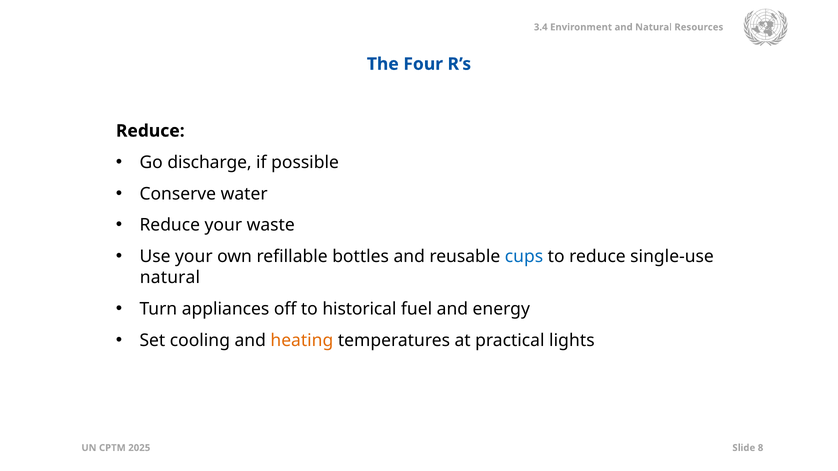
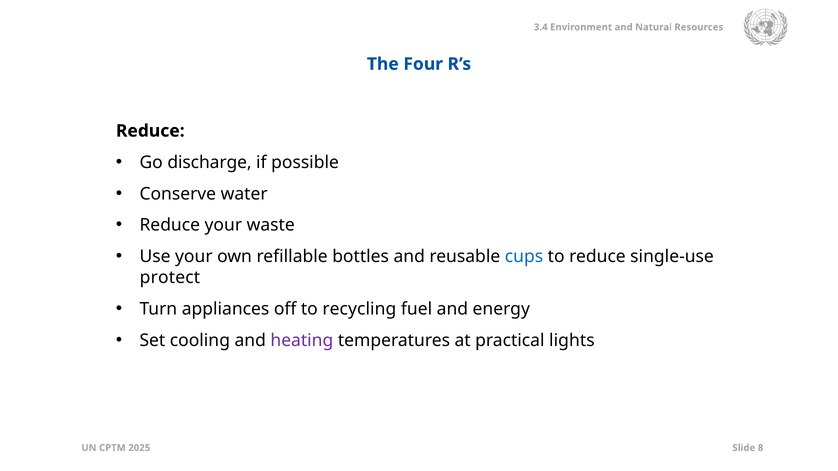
natural: natural -> protect (170, 278)
historical: historical -> recycling (359, 309)
heating colour: orange -> purple (302, 341)
